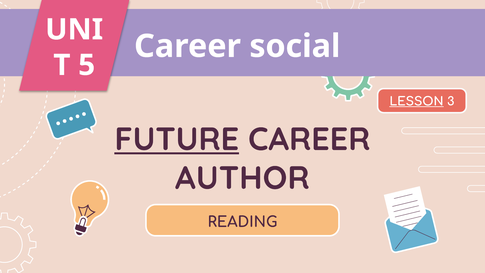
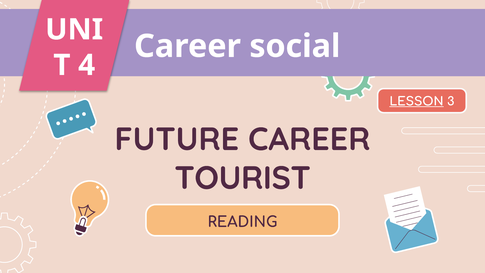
5: 5 -> 4 (87, 65)
FUTURE underline: present -> none (177, 139)
AUTHOR: AUTHOR -> TOURIST (243, 178)
